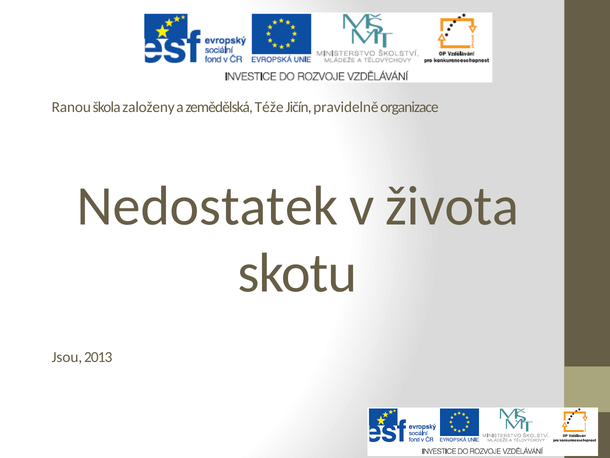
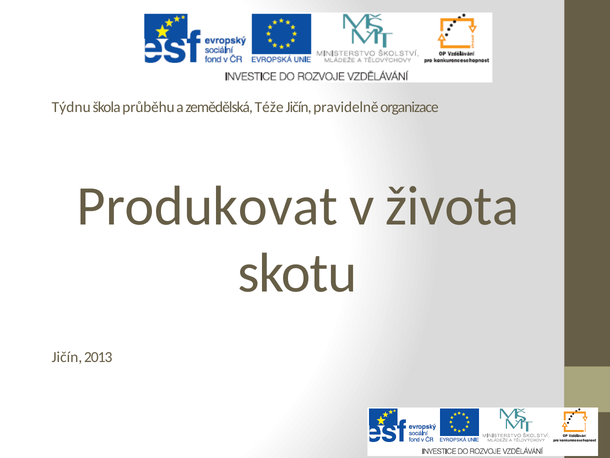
Ranou: Ranou -> Týdnu (71, 107)
založeny: založeny -> průběhu (148, 107)
Nedostatek: Nedostatek -> Produkovat (207, 206)
Jsou: Jsou -> Jičín (67, 357)
